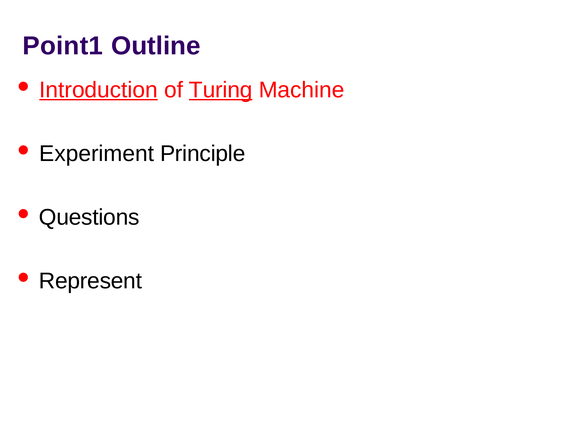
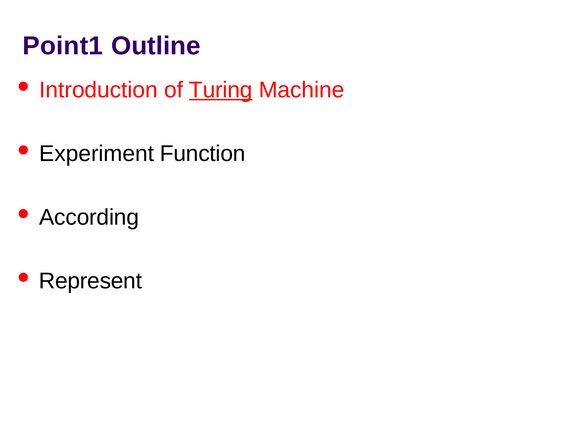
Introduction underline: present -> none (99, 90)
Principle: Principle -> Function (203, 154)
Questions: Questions -> According (89, 218)
